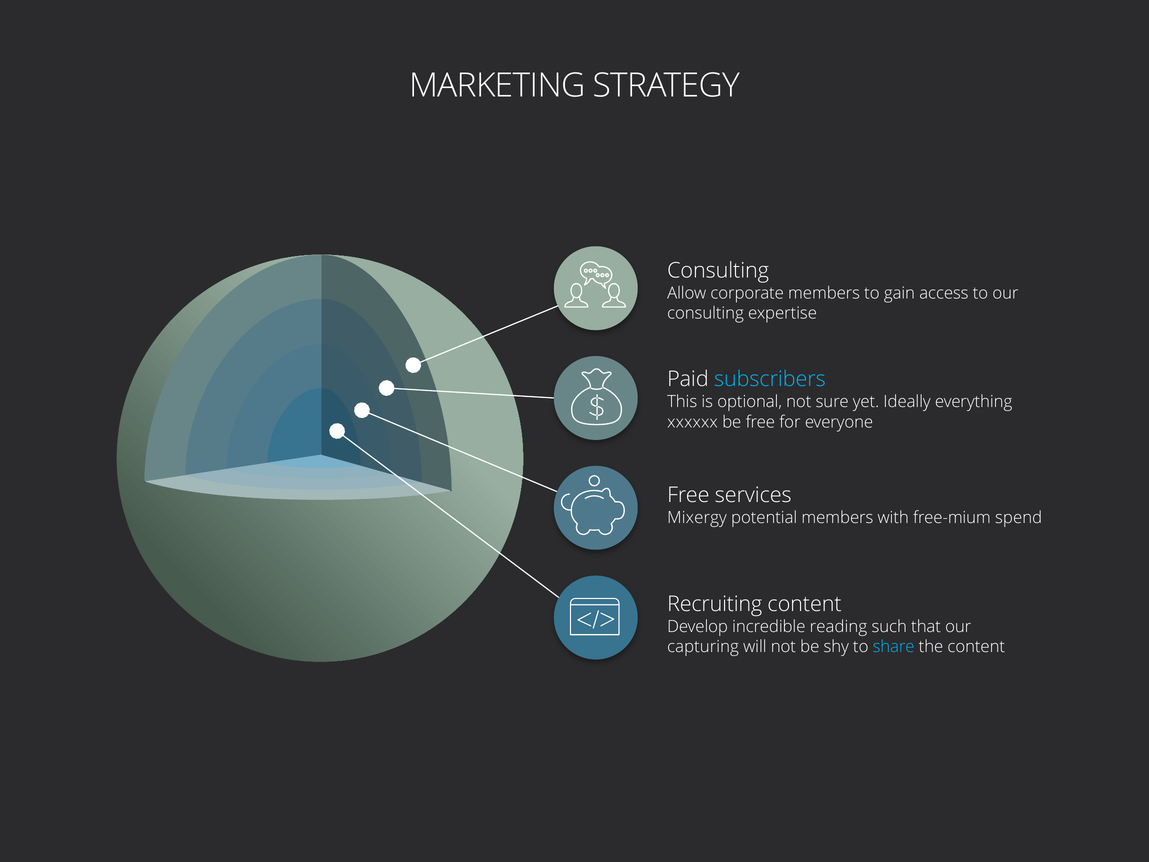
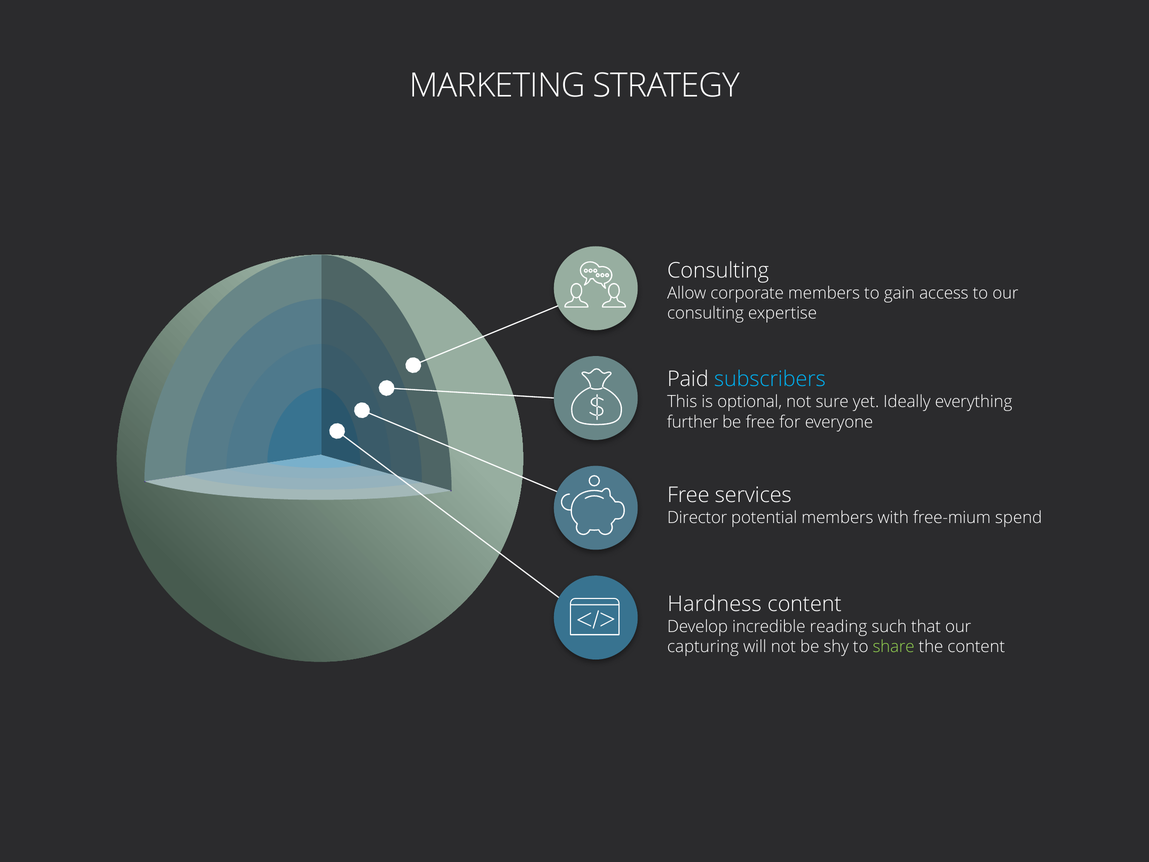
xxxxxx: xxxxxx -> further (693, 422)
Mixergy: Mixergy -> Director (697, 518)
Recruiting: Recruiting -> Hardness (715, 604)
share colour: light blue -> light green (894, 647)
